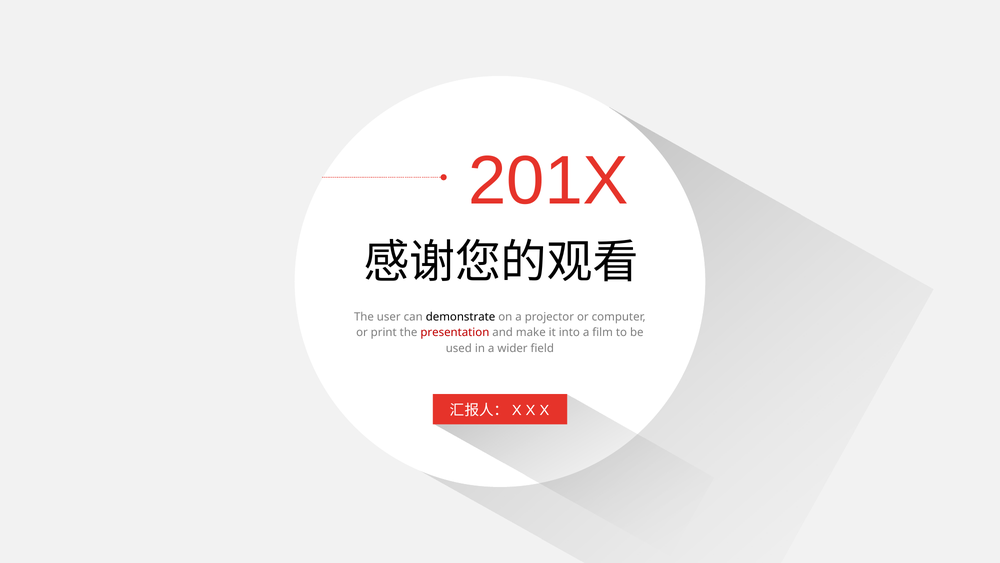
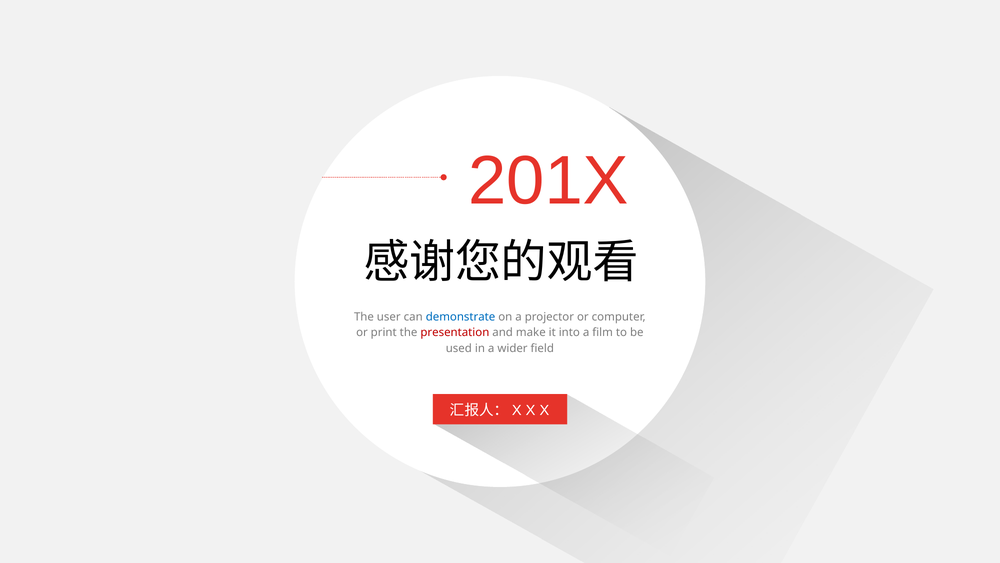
demonstrate colour: black -> blue (461, 317)
